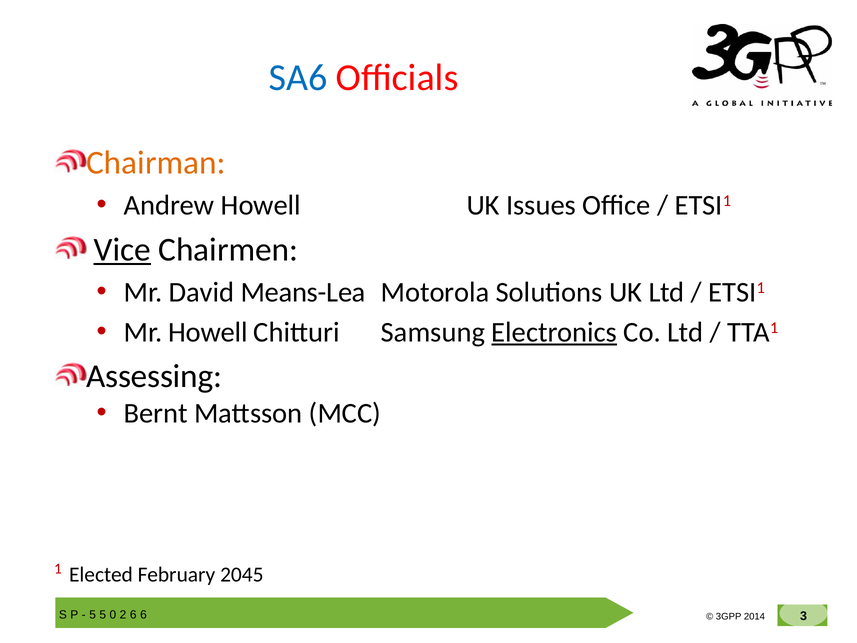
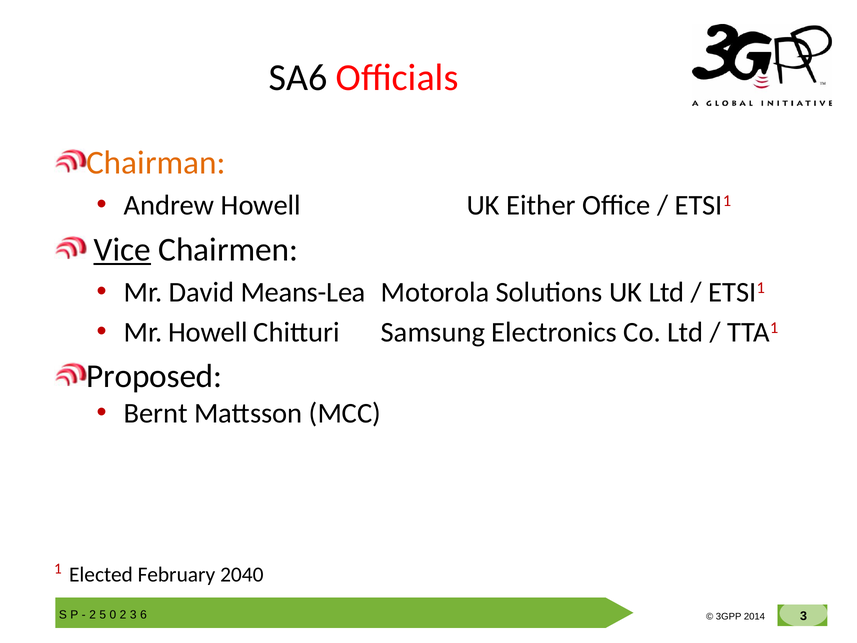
SA6 colour: blue -> black (298, 78)
Issues: Issues -> Either (541, 205)
Electronics underline: present -> none (554, 332)
Assessing: Assessing -> Proposed (154, 376)
2045: 2045 -> 2040 (242, 575)
5: 5 -> 2 (93, 615)
6: 6 -> 3 (133, 615)
